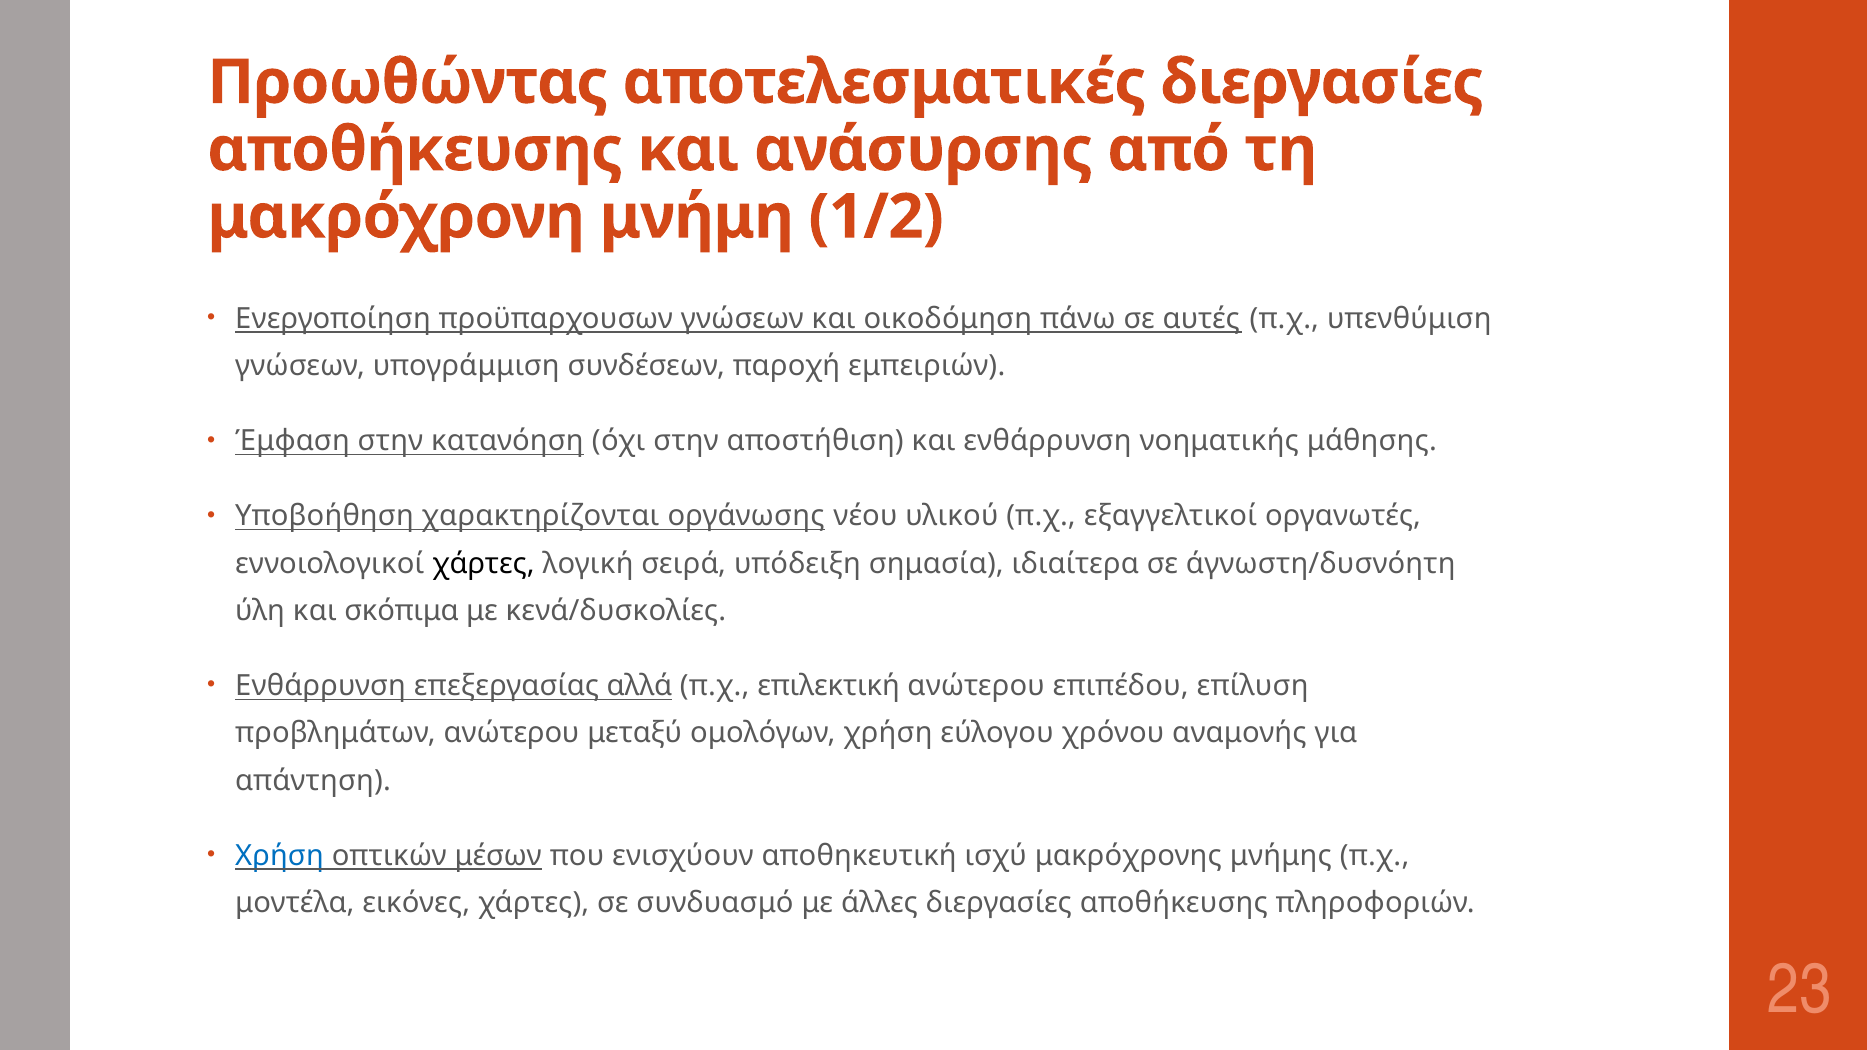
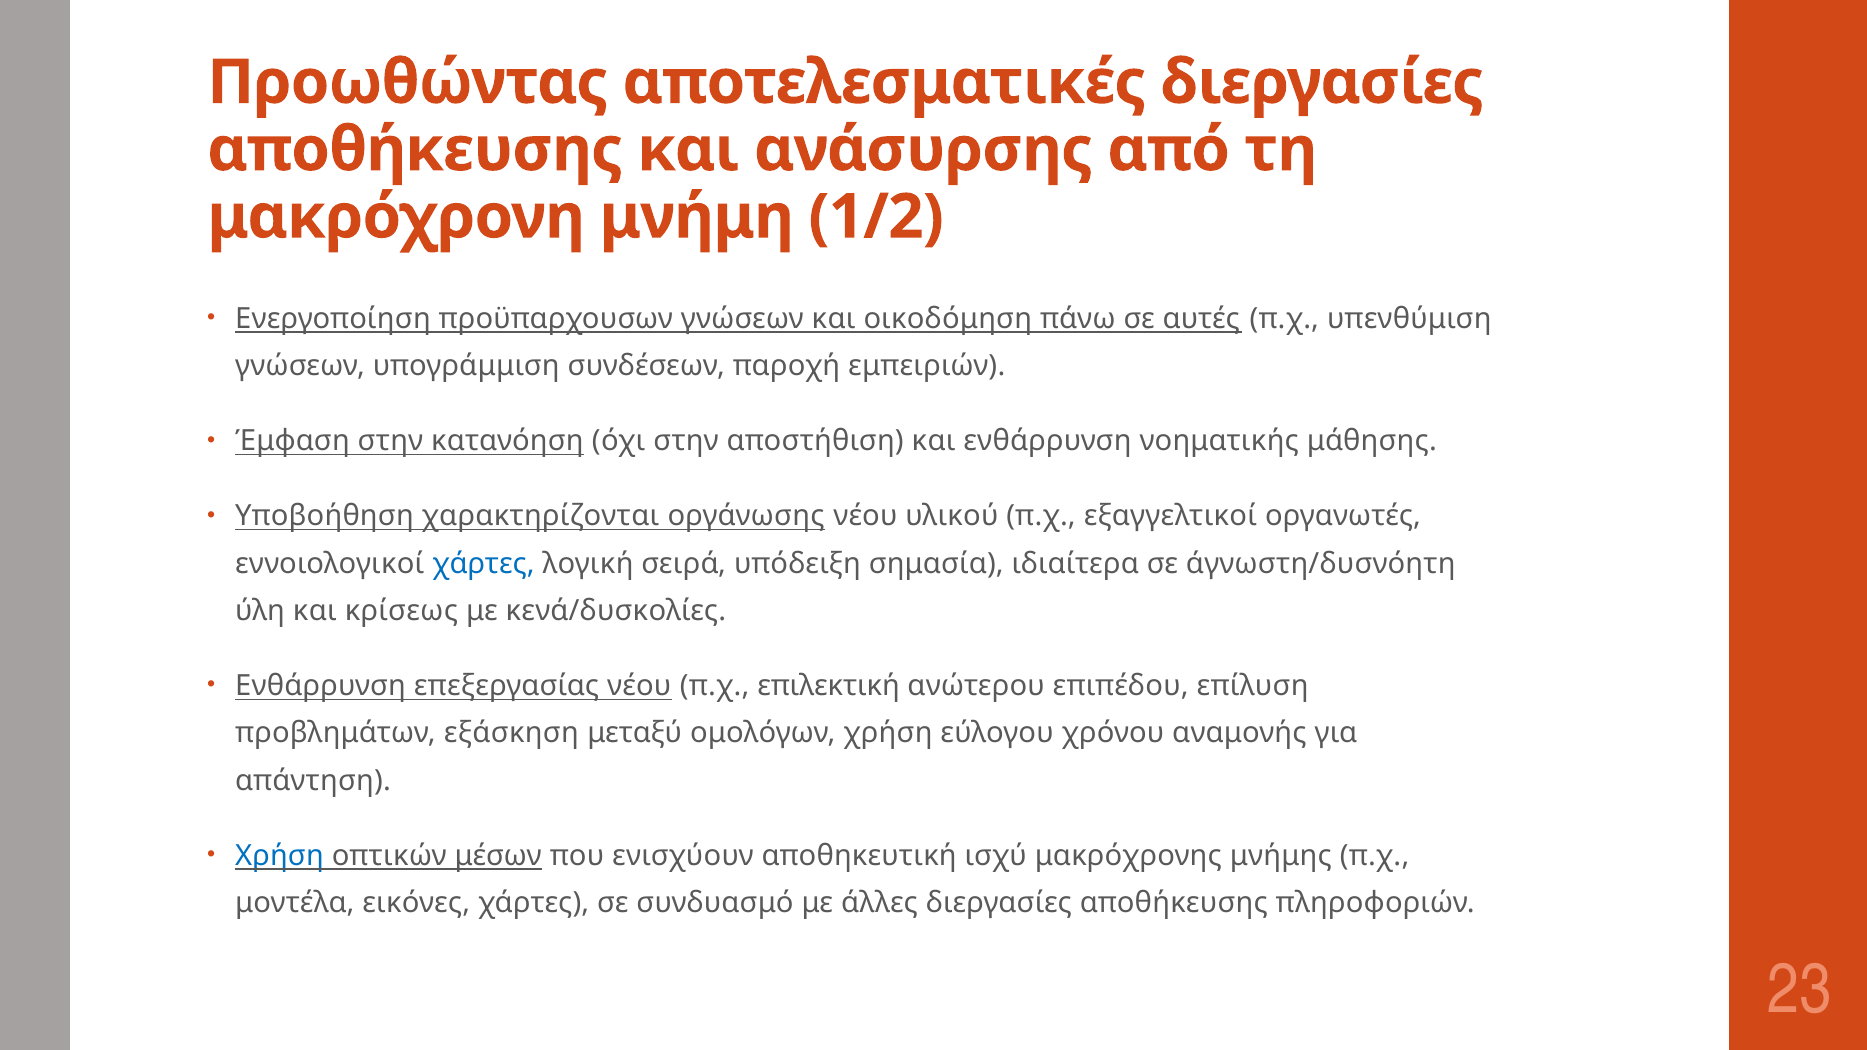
χάρτες colour: black -> blue (483, 564)
σκόπιμα: σκόπιμα -> κρίσεως (401, 611)
επεξεργασίας αλλά: αλλά -> νέου (639, 686)
προβλημάτων ανώτερου: ανώτερου -> εξάσκηση (511, 733)
